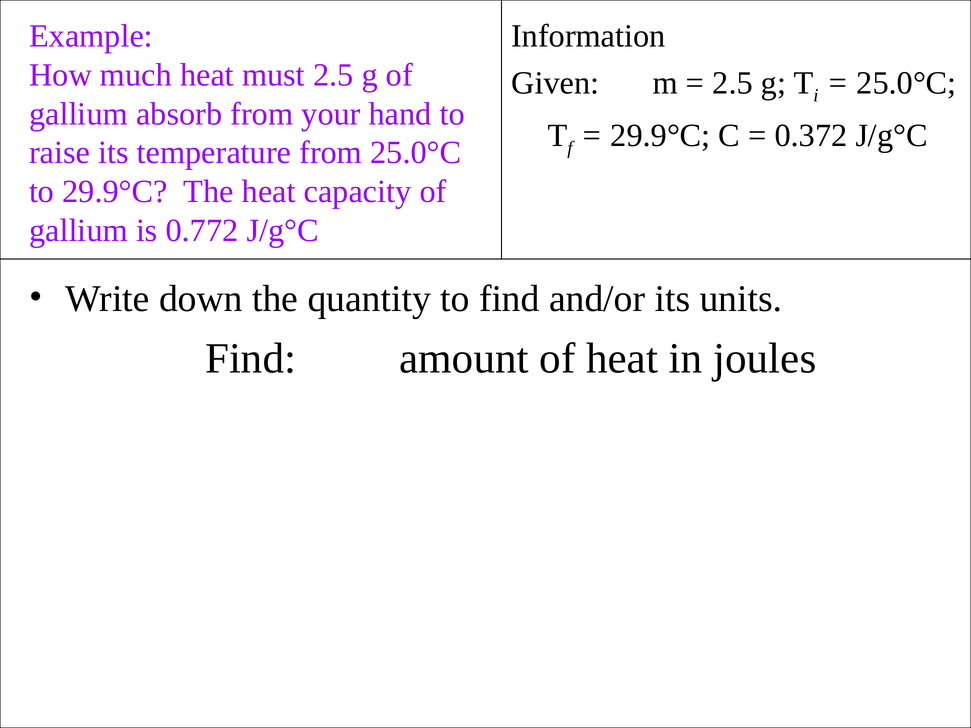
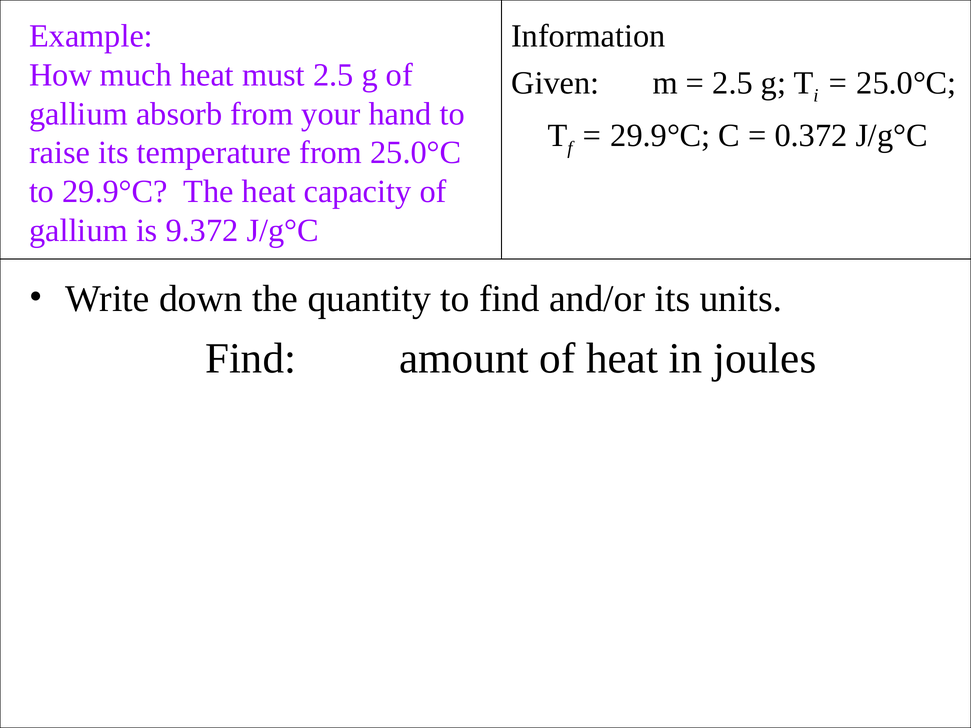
0.772: 0.772 -> 9.372 (202, 230)
